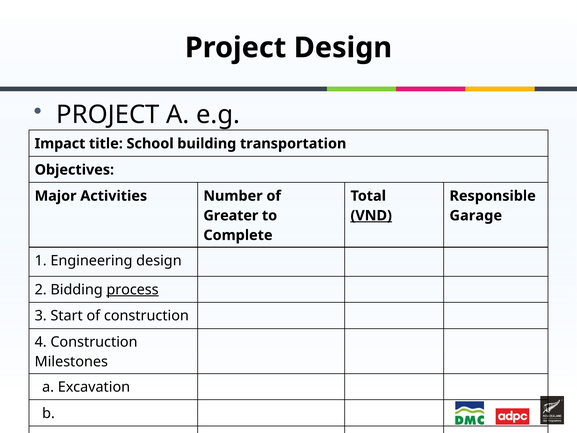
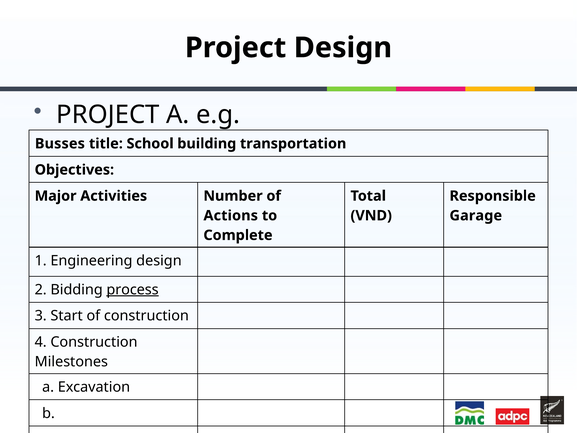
Impact: Impact -> Busses (60, 144)
Greater: Greater -> Actions (231, 215)
VND underline: present -> none (371, 215)
